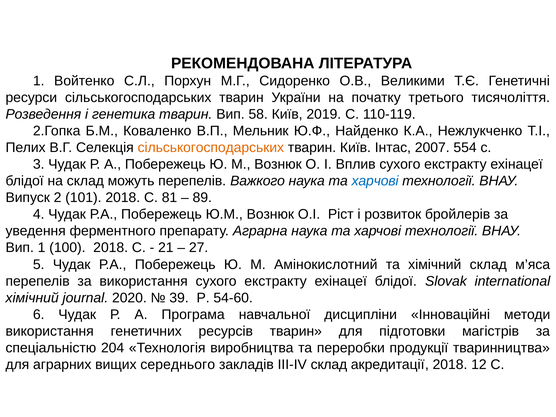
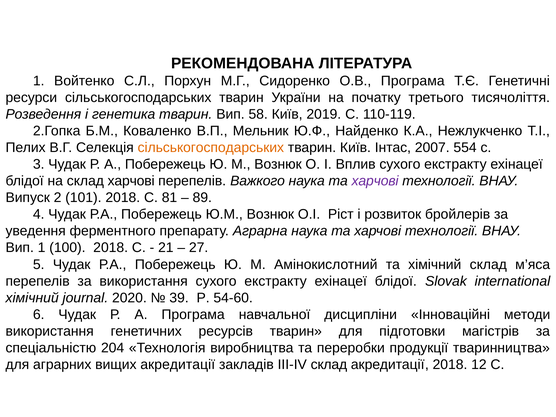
О.В Великими: Великими -> Програма (413, 81)
склад можуть: можуть -> харчові (131, 181)
харчові colour: blue -> purple (375, 181)
вищих середнього: середнього -> акредитації (178, 364)
